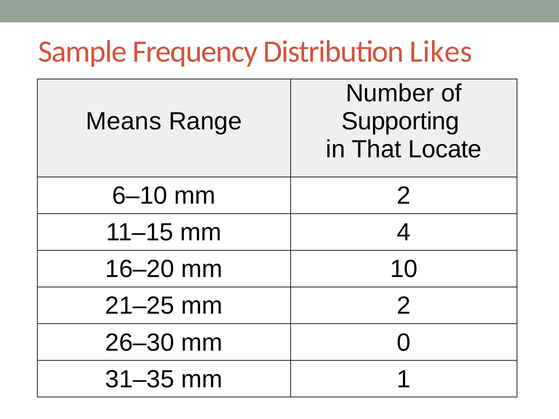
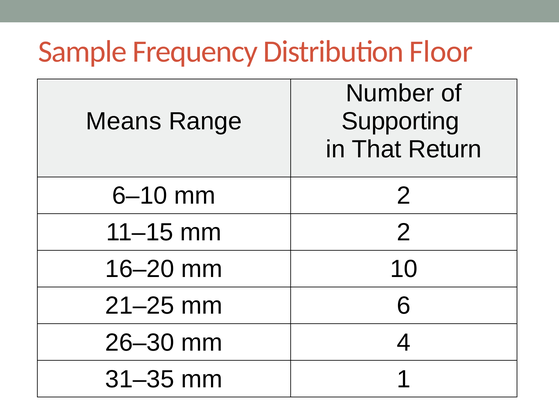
Likes: Likes -> Floor (441, 51)
Locate: Locate -> Return (445, 149)
11–15 mm 4: 4 -> 2 (404, 233)
21–25 mm 2: 2 -> 6 (404, 306)
0: 0 -> 4 (404, 343)
